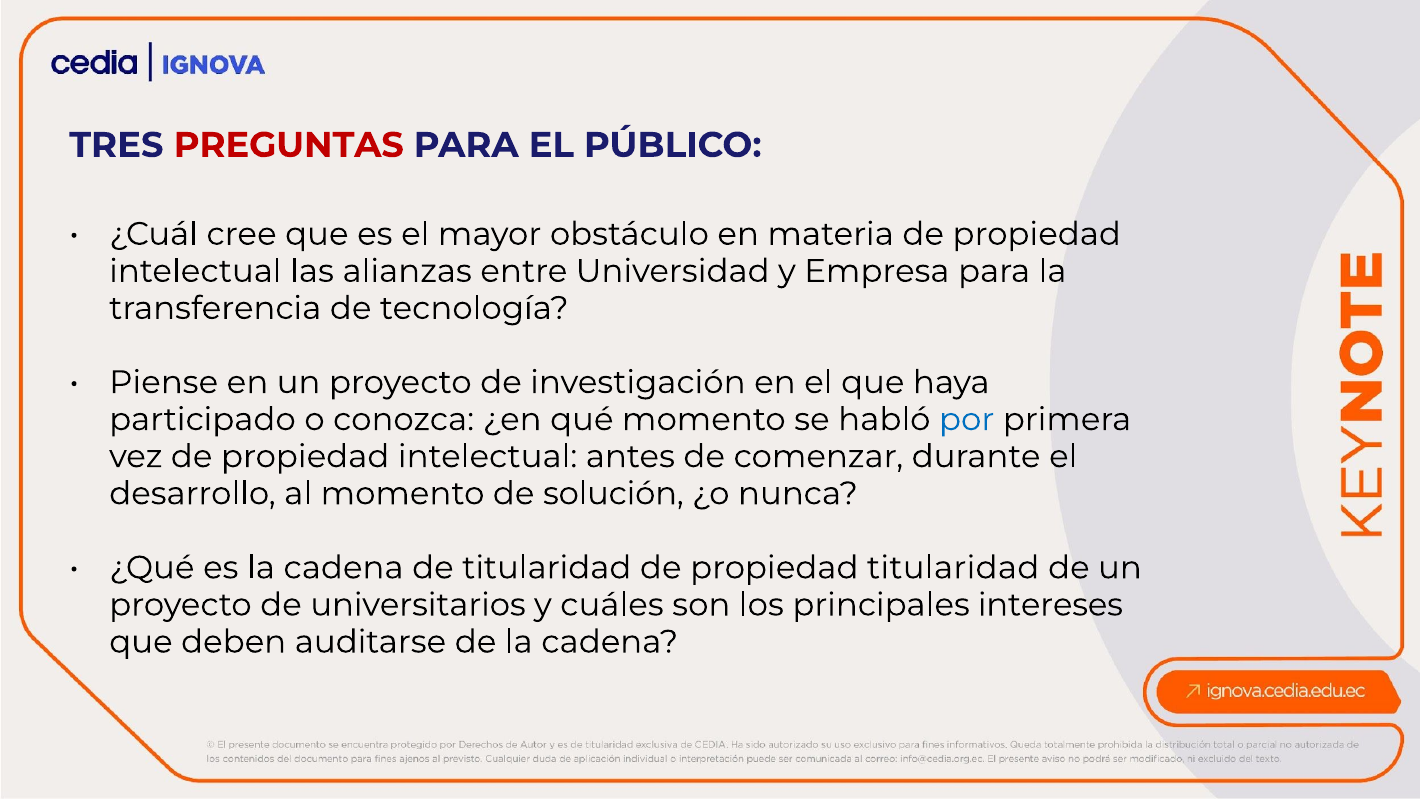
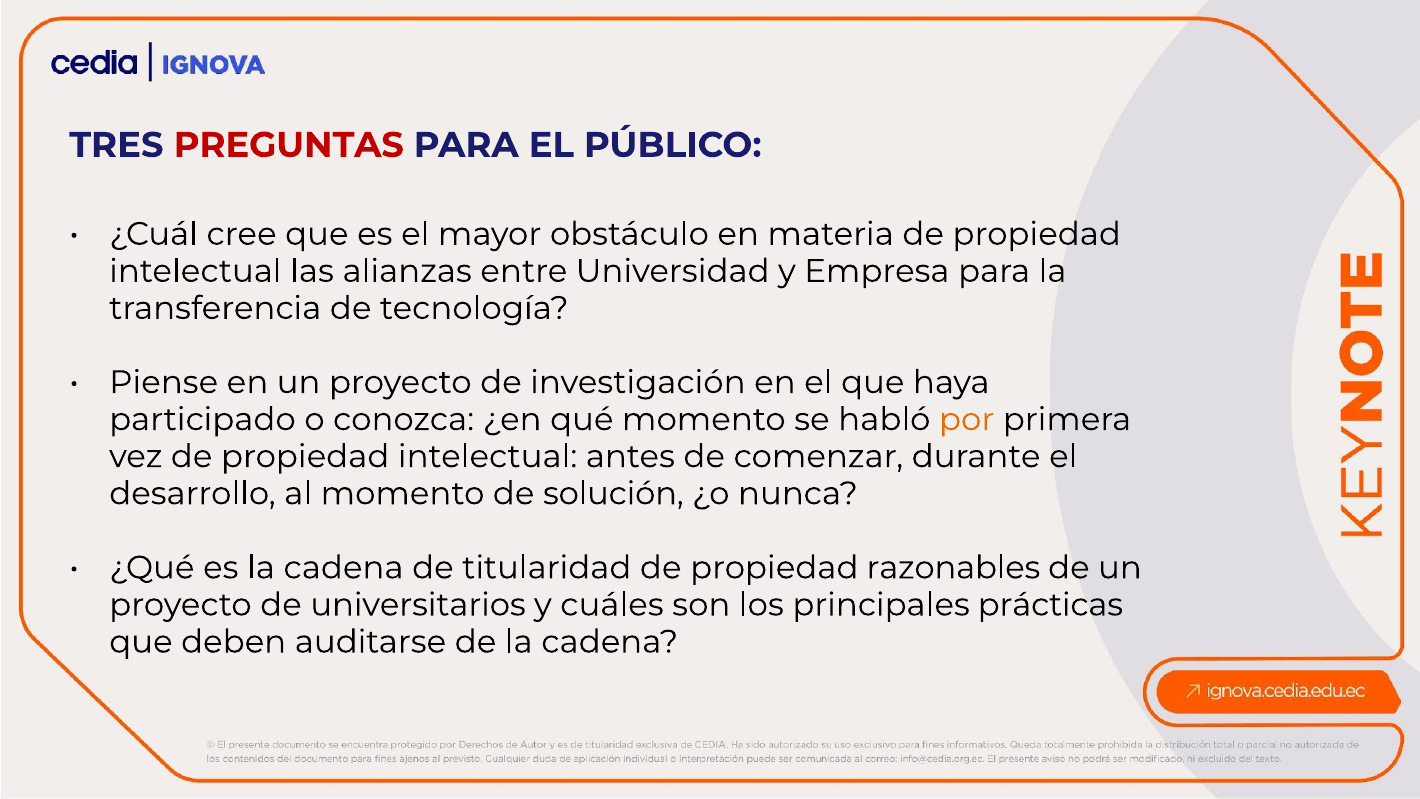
por colour: blue -> orange (967, 419)
propiedad titularidad: titularidad -> razonables (953, 568)
intereses: intereses -> prácticas (1050, 605)
